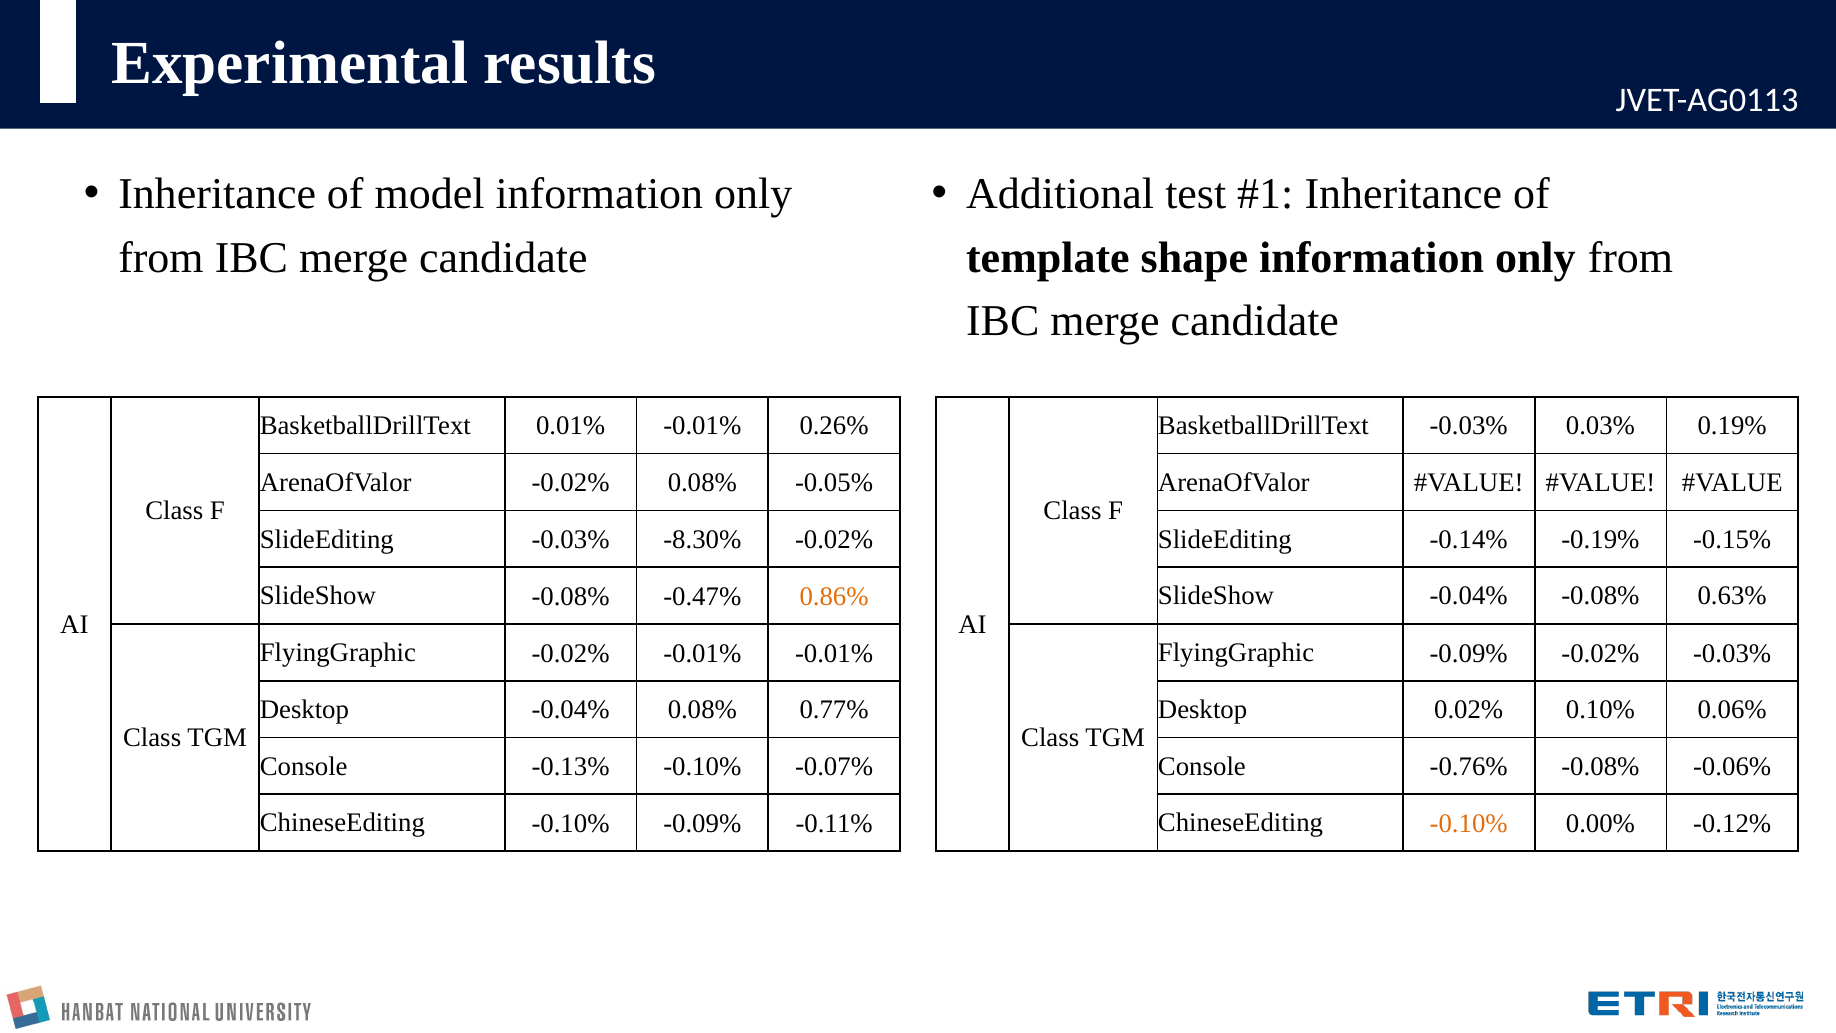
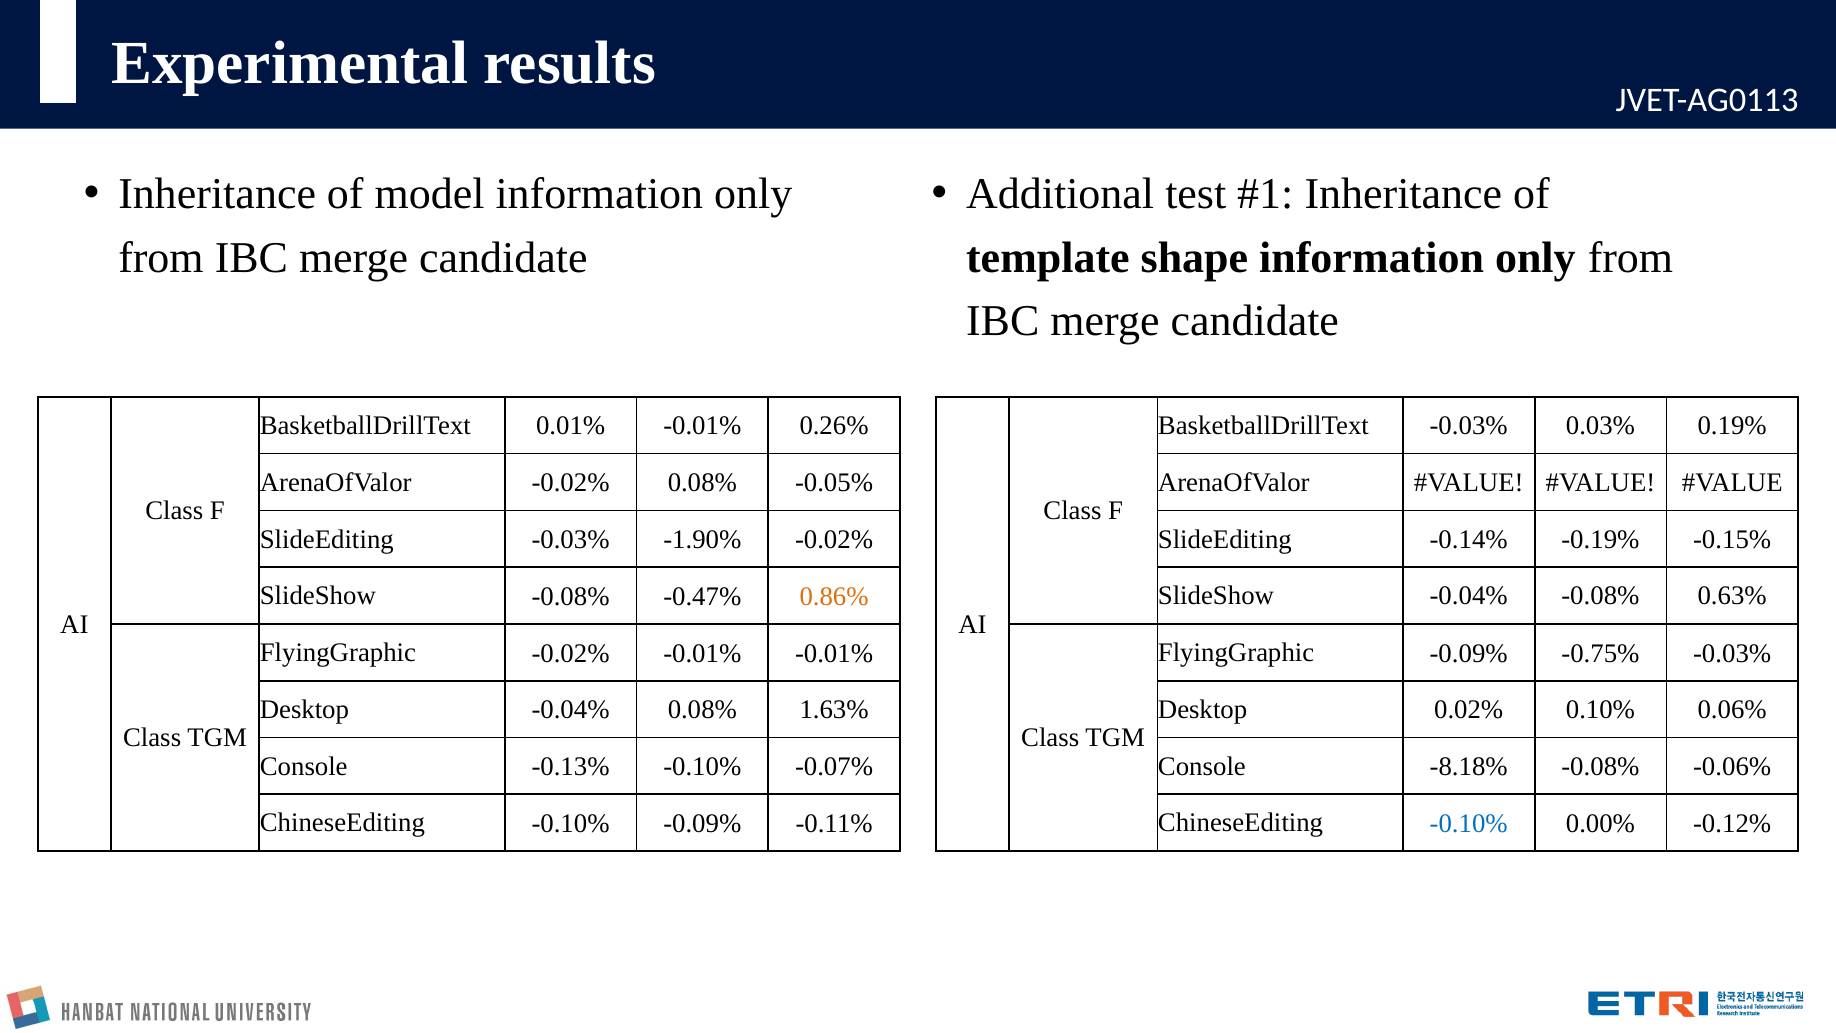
-8.30%: -8.30% -> -1.90% (702, 540)
-0.09% -0.02%: -0.02% -> -0.75% (1600, 653)
0.77%: 0.77% -> 1.63% (834, 710)
-0.76%: -0.76% -> -8.18% (1469, 767)
-0.10% colour: orange -> blue (1469, 823)
